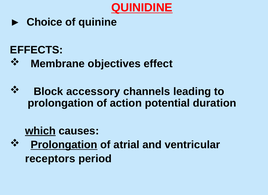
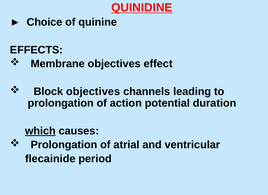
Block accessory: accessory -> objectives (93, 91)
Prolongation underline: present -> none (64, 145)
receptors: receptors -> flecainide (50, 159)
